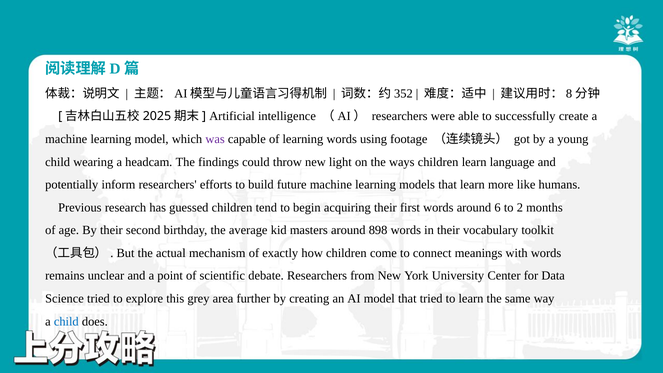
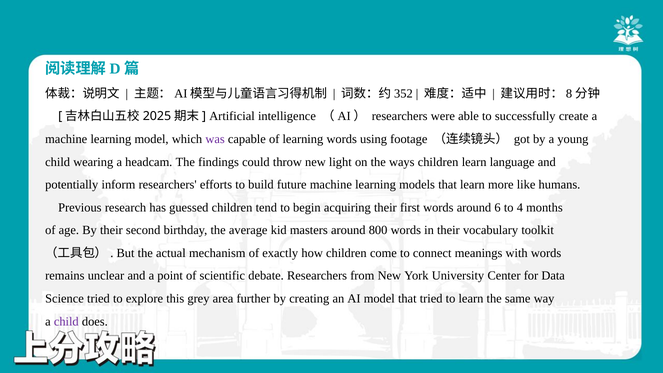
2: 2 -> 4 (520, 207)
898: 898 -> 800 (378, 230)
child colour: blue -> purple (66, 321)
